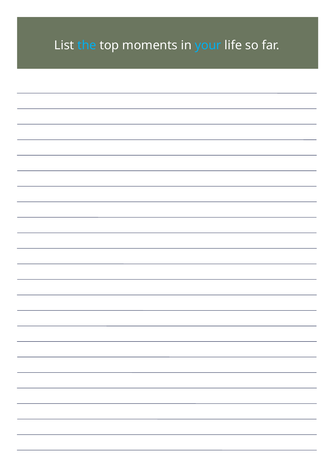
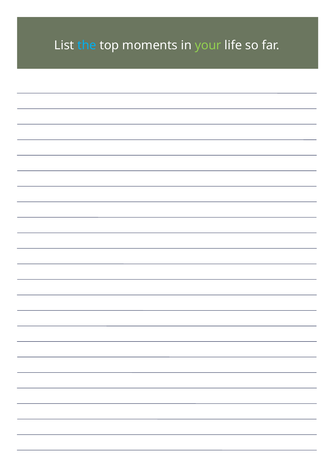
your colour: light blue -> light green (208, 45)
